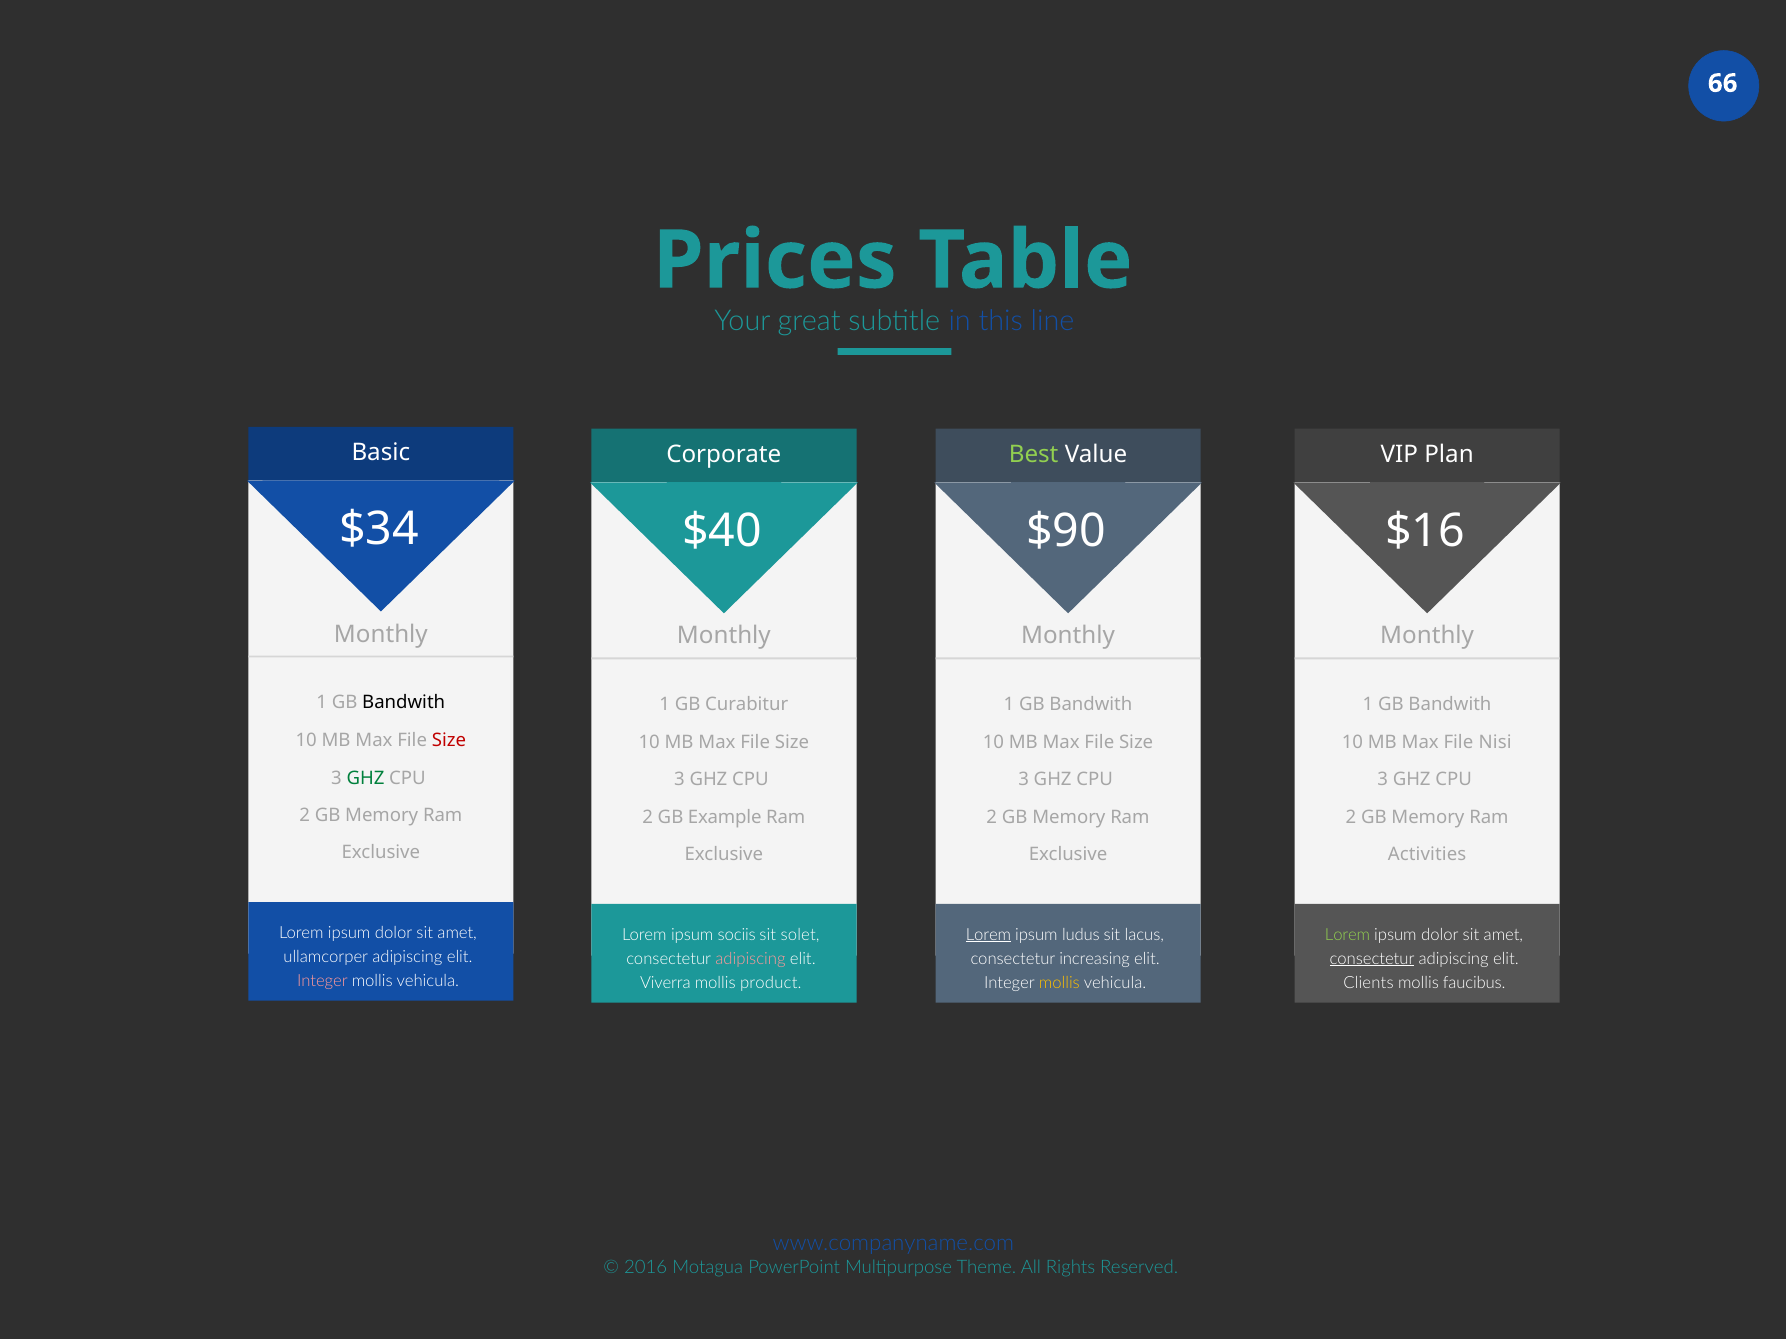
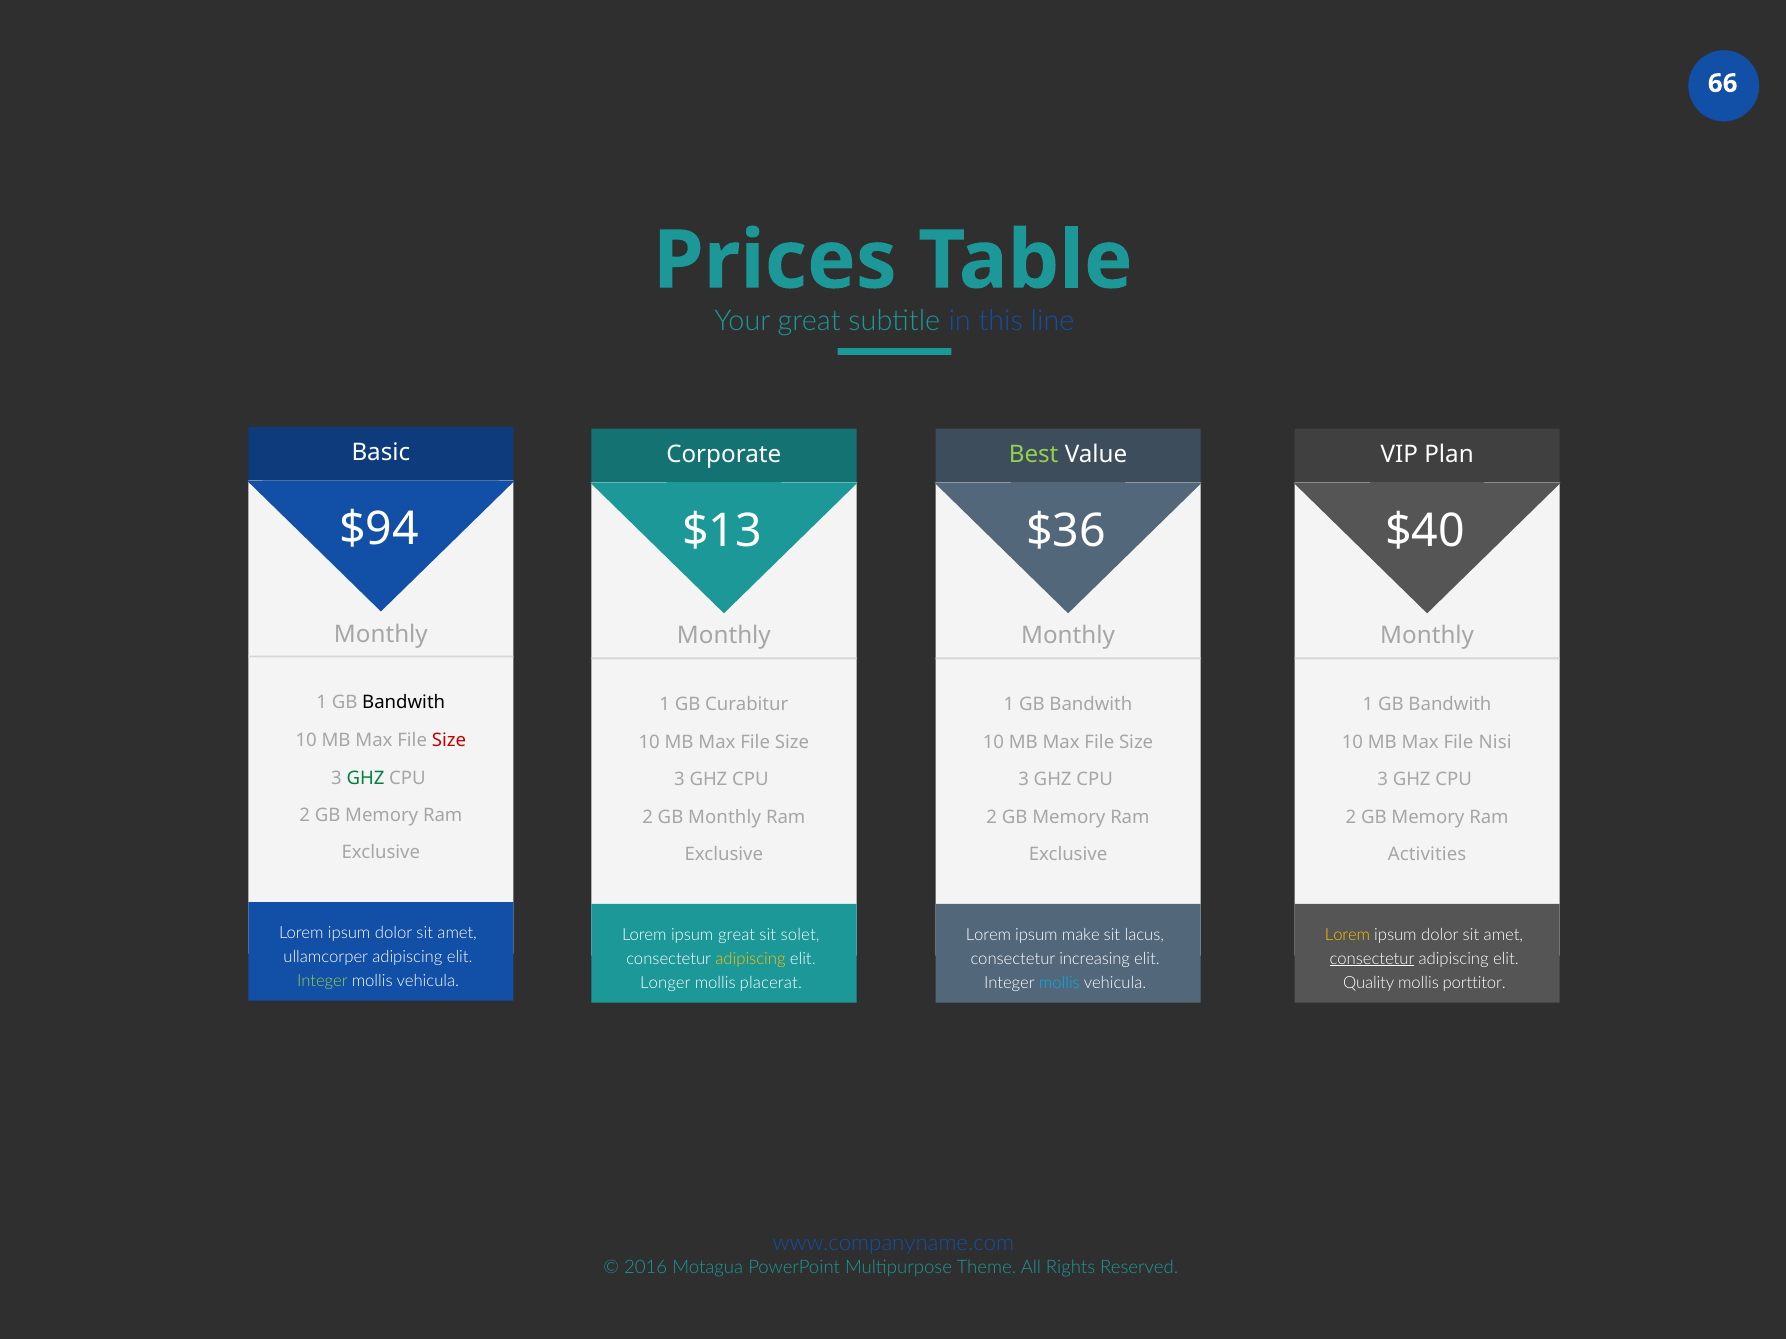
$34: $34 -> $94 (379, 530)
$40: $40 -> $13 (722, 532)
$90: $90 -> $36 (1066, 532)
$16: $16 -> $40 (1425, 532)
GB Example: Example -> Monthly (725, 817)
ipsum sociis: sociis -> great (737, 935)
Lorem underline: present -> none (989, 935)
ludus: ludus -> make (1081, 935)
Lorem colour: light green -> yellow (1348, 935)
adipiscing colour: pink -> yellow (750, 959)
Integer colour: pink -> light green (322, 981)
Viverra: Viverra -> Longer (665, 983)
product: product -> placerat (771, 983)
mollis colour: yellow -> light blue (1059, 983)
Clients: Clients -> Quality (1369, 983)
faucibus: faucibus -> porttitor (1474, 983)
